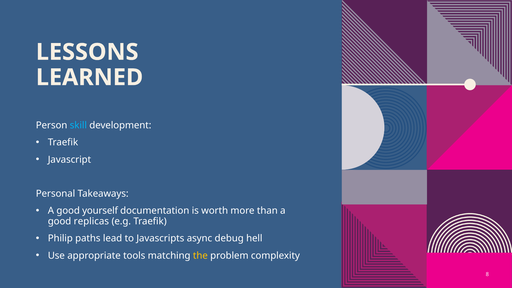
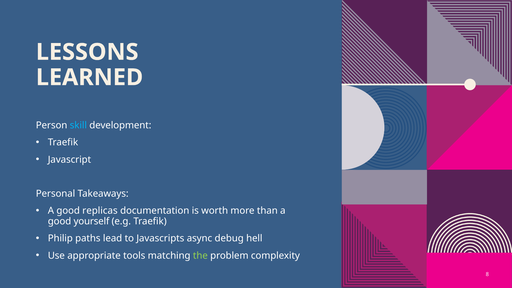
yourself: yourself -> replicas (100, 211)
replicas: replicas -> yourself (91, 221)
the colour: yellow -> light green (200, 256)
